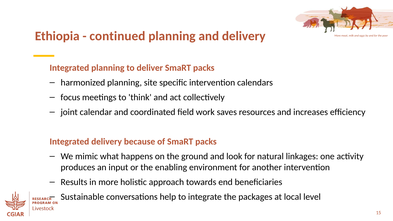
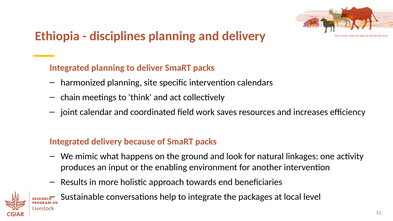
continued: continued -> disciplines (117, 36)
focus: focus -> chain (70, 97)
